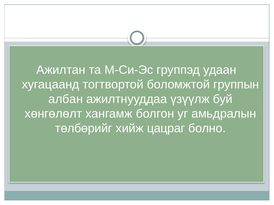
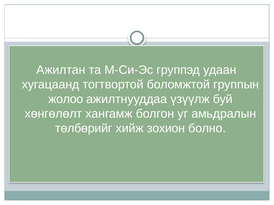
албан: албан -> жолоо (66, 99)
цацраг: цацраг -> зохион (166, 129)
